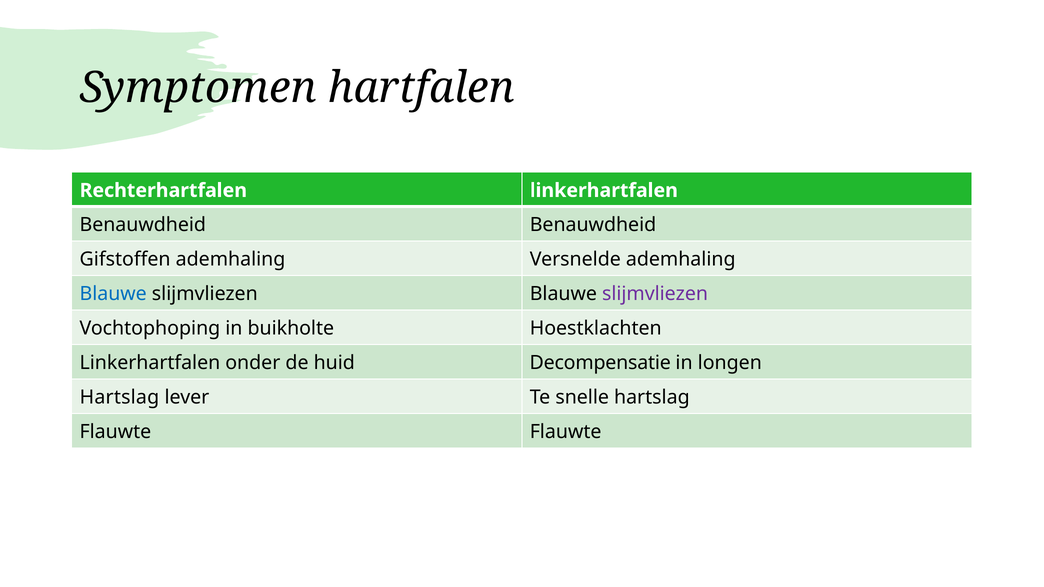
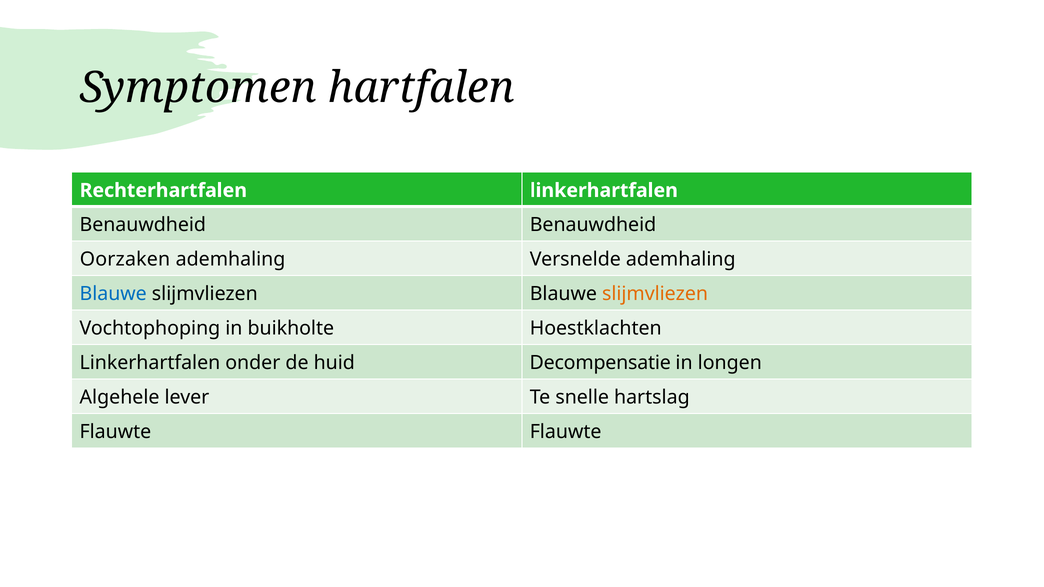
Gifstoffen: Gifstoffen -> Oorzaken (125, 260)
slijmvliezen colour: purple -> orange (655, 294)
Hartslag: Hartslag -> Algehele (120, 398)
